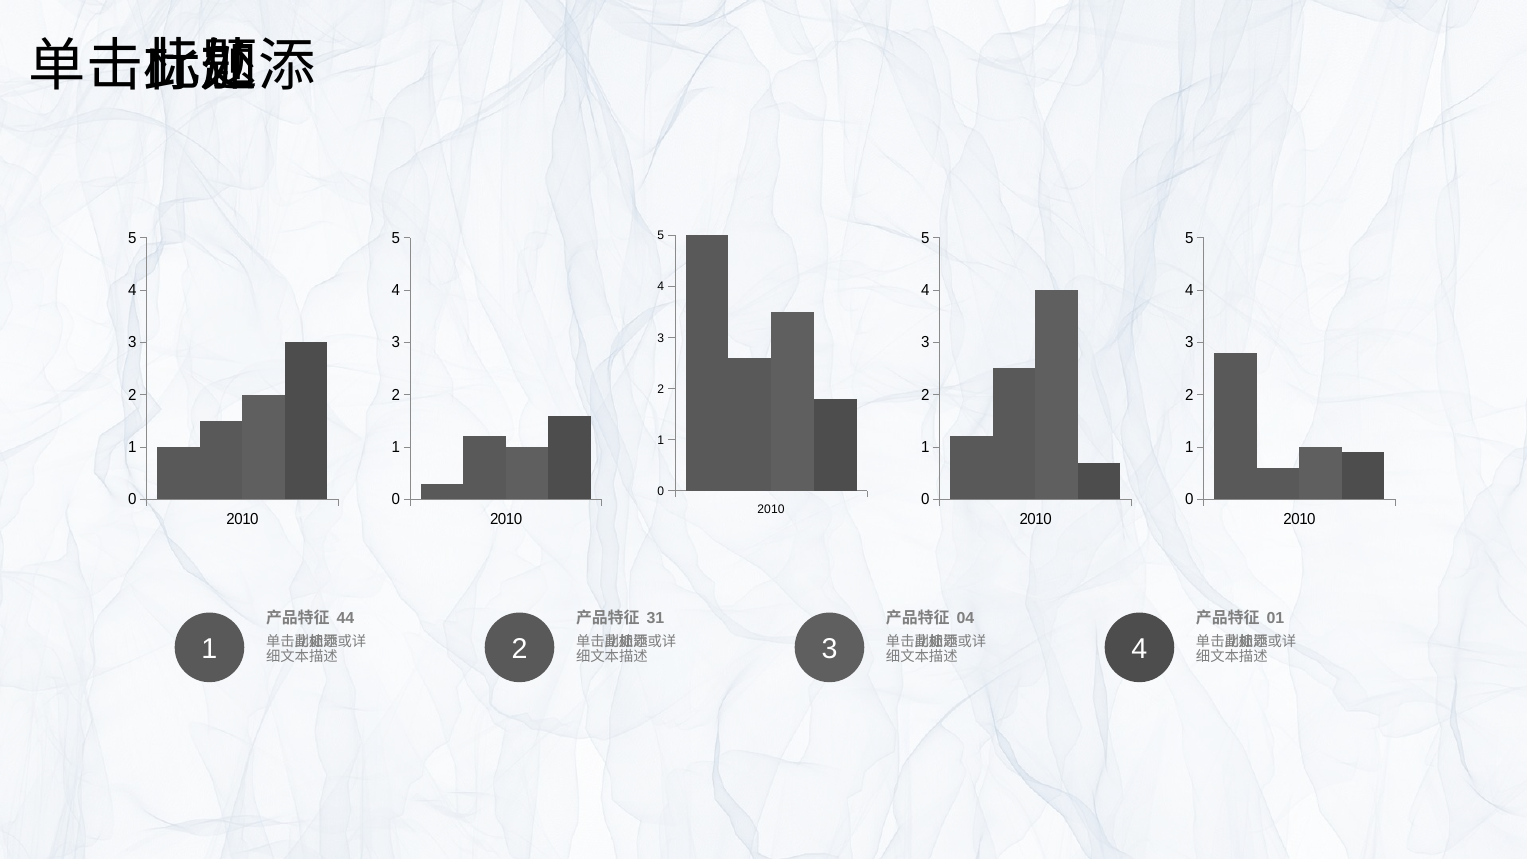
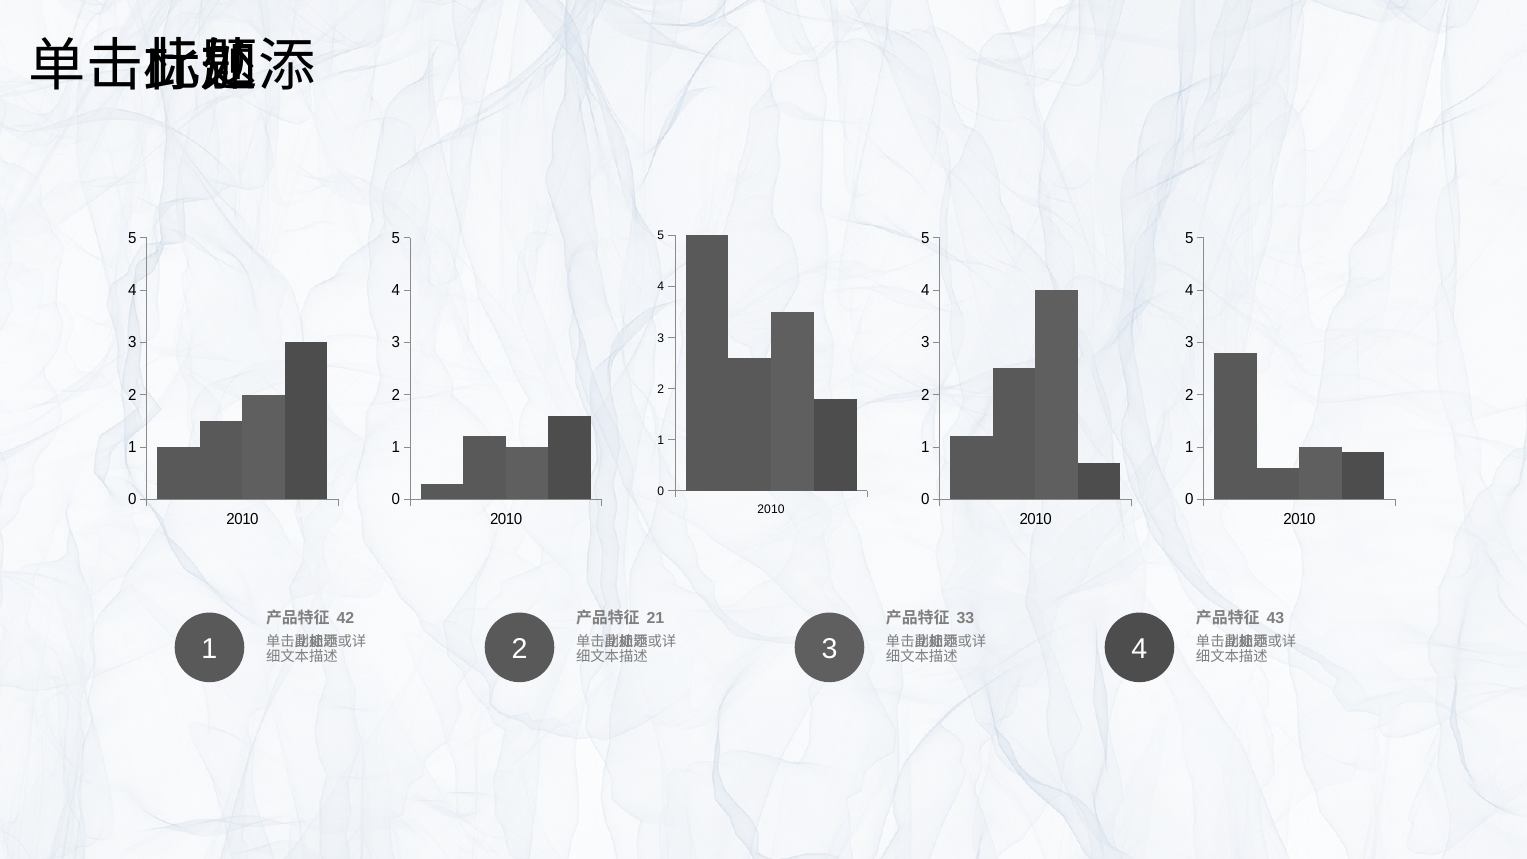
44: 44 -> 42 (345, 618)
31: 31 -> 21 (655, 618)
04: 04 -> 33 (965, 618)
01: 01 -> 43 (1275, 618)
